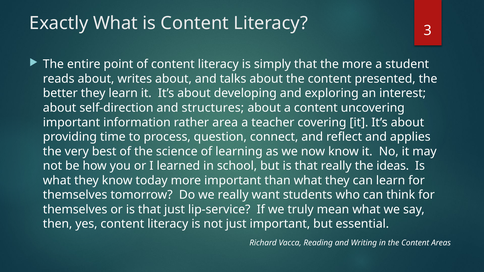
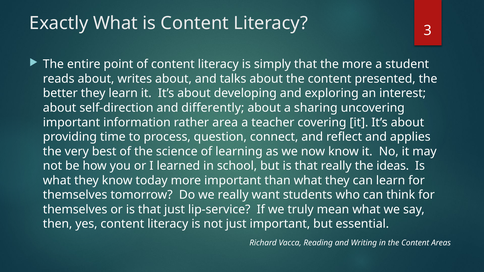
structures: structures -> differently (213, 108)
a content: content -> sharing (316, 108)
